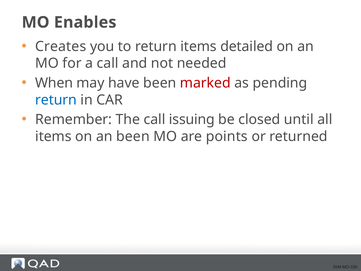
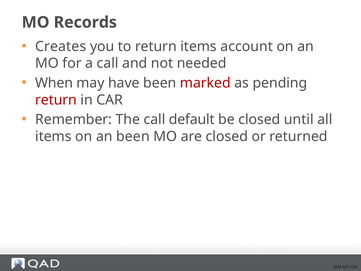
Enables: Enables -> Records (85, 22)
detailed: detailed -> account (247, 46)
return colour: blue -> red (56, 100)
issuing: issuing -> default (192, 119)
are points: points -> closed (227, 136)
